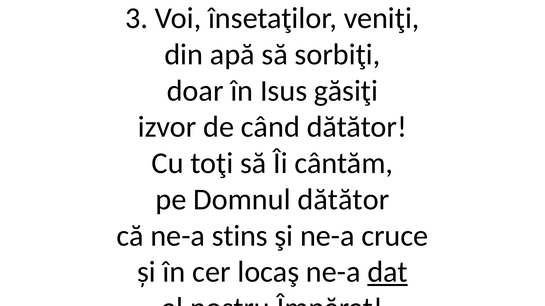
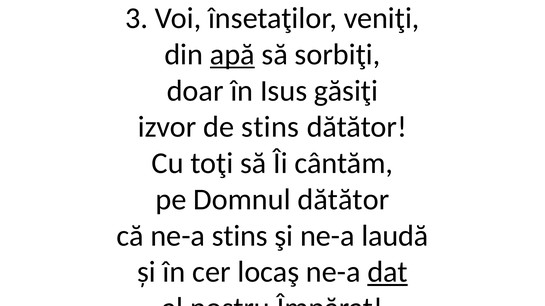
apă underline: none -> present (232, 55)
de când: când -> stins (270, 127)
cruce: cruce -> laudă (395, 236)
